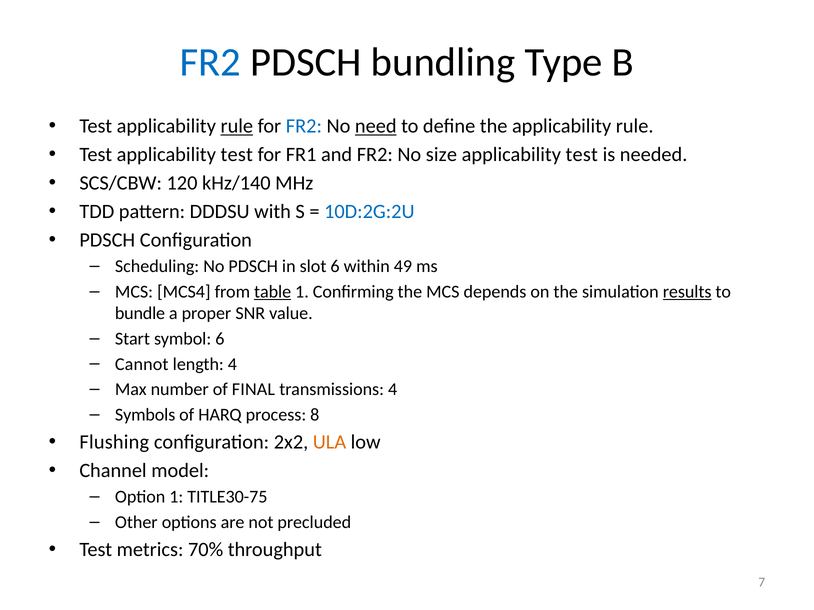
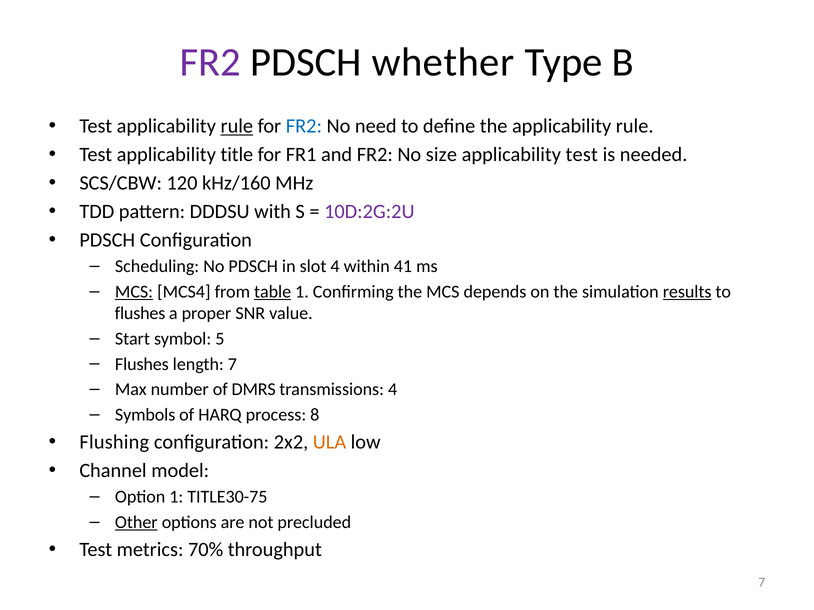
FR2 colour: blue -> purple (210, 63)
bundling: bundling -> whether (443, 63)
need underline: present -> none (376, 126)
Test applicability test: test -> title (237, 155)
kHz/140: kHz/140 -> kHz/160 (236, 183)
10D:2G:2U colour: blue -> purple (369, 212)
slot 6: 6 -> 4 (335, 267)
49: 49 -> 41 (403, 267)
MCS underline: none -> present (134, 292)
bundle: bundle -> flushes (140, 314)
symbol 6: 6 -> 5 (220, 339)
Cannot: Cannot -> Flushes (142, 364)
length 4: 4 -> 7 (232, 364)
FINAL: FINAL -> DMRS (254, 390)
Other underline: none -> present (136, 523)
